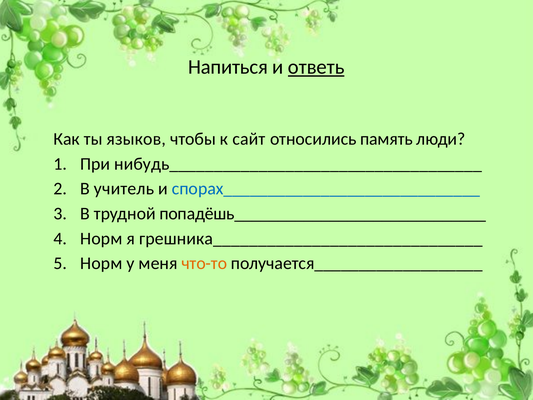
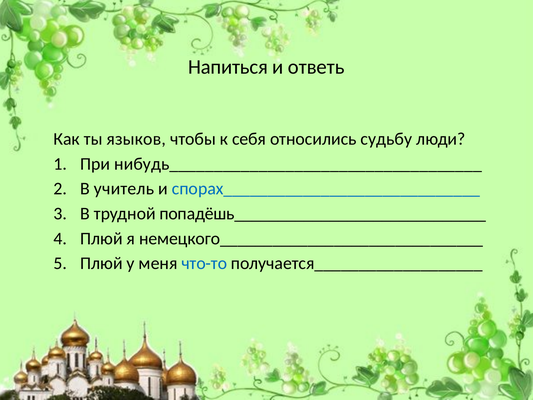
ответь underline: present -> none (316, 67)
cайт: cайт -> себя (249, 139)
память: память -> судьбу (386, 139)
Норм: Норм -> Плюй (101, 238)
грешника______________________________: грешника______________________________ -> немецкого______________________________ (311, 238)
Норм: Норм -> Плюй (101, 263)
что-то colour: orange -> blue (204, 263)
